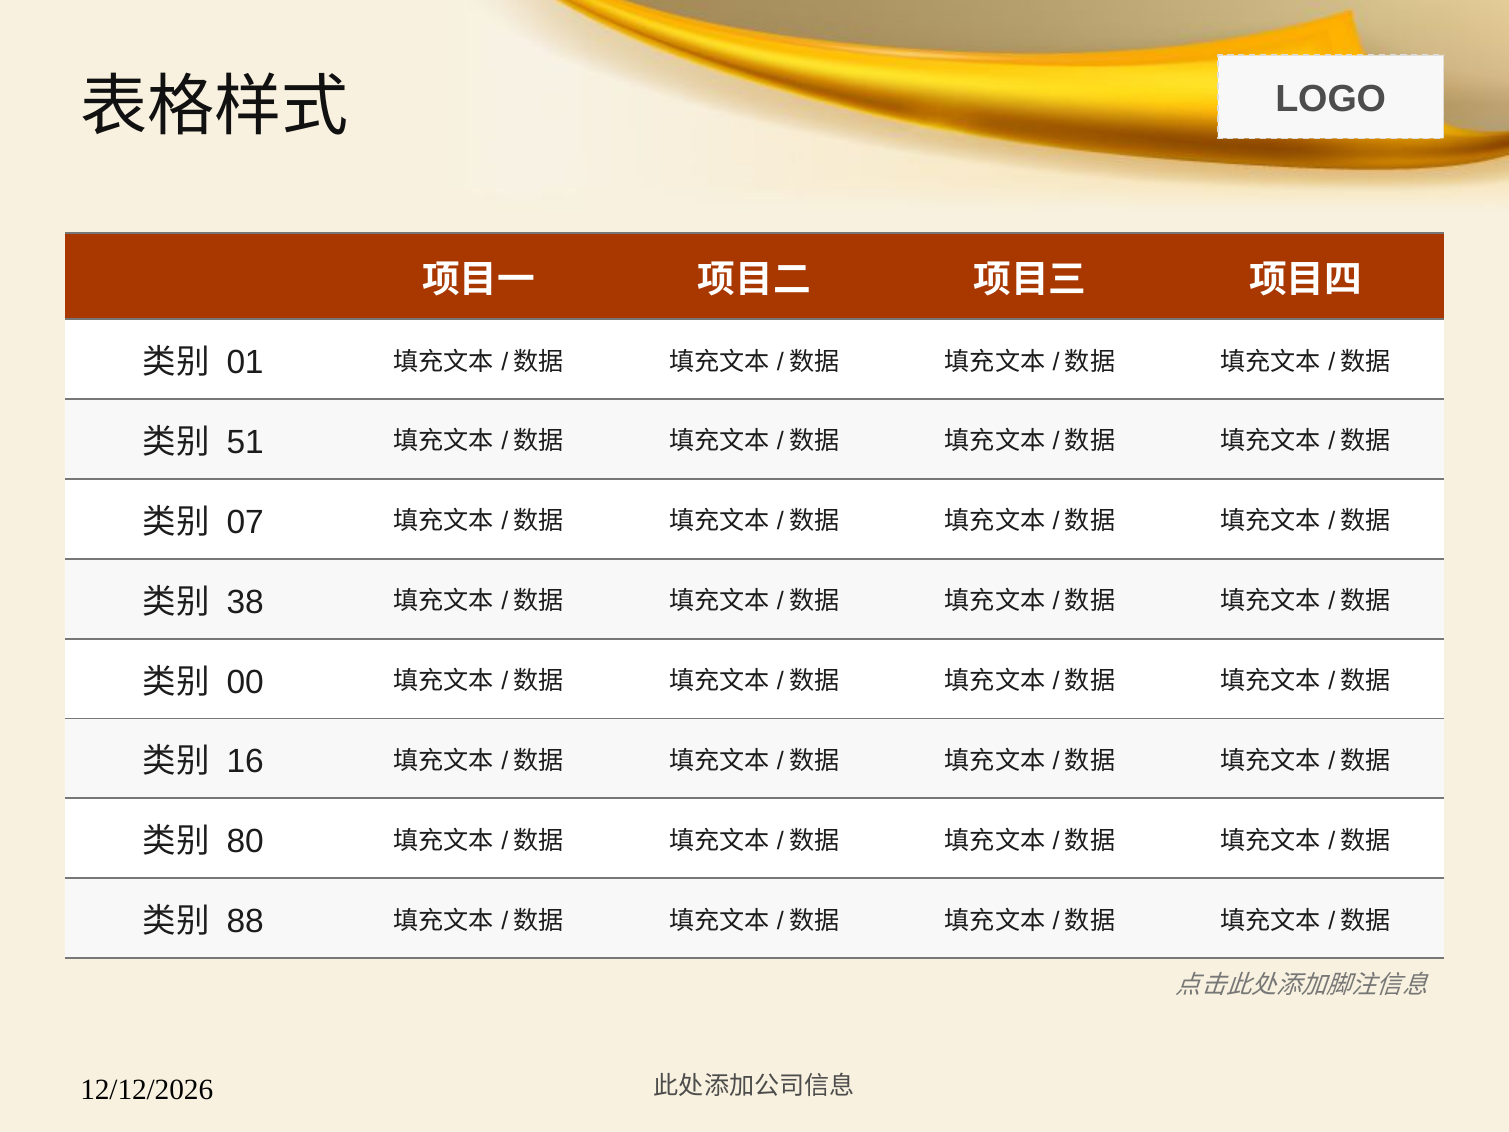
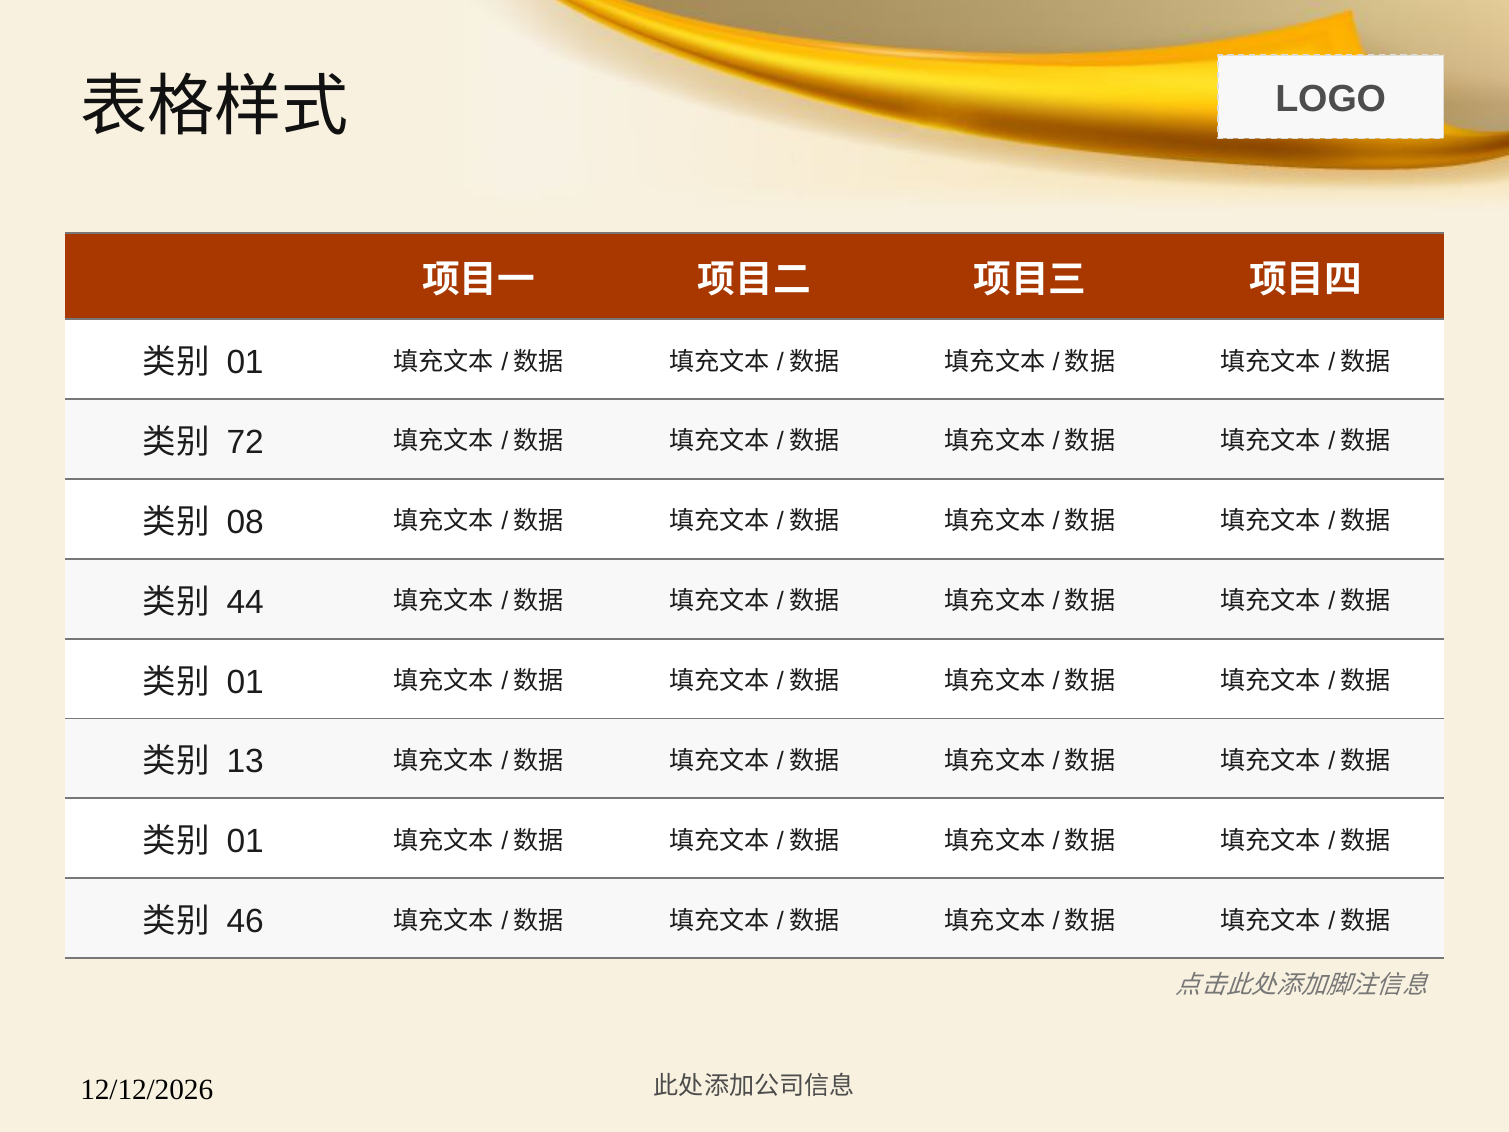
51: 51 -> 72 (245, 442)
07: 07 -> 08 (245, 522)
38: 38 -> 44 (245, 602)
00: 00 -> 01 (245, 682)
16: 16 -> 13 (245, 762)
80: 80 -> 01 (245, 842)
88: 88 -> 46 (245, 921)
